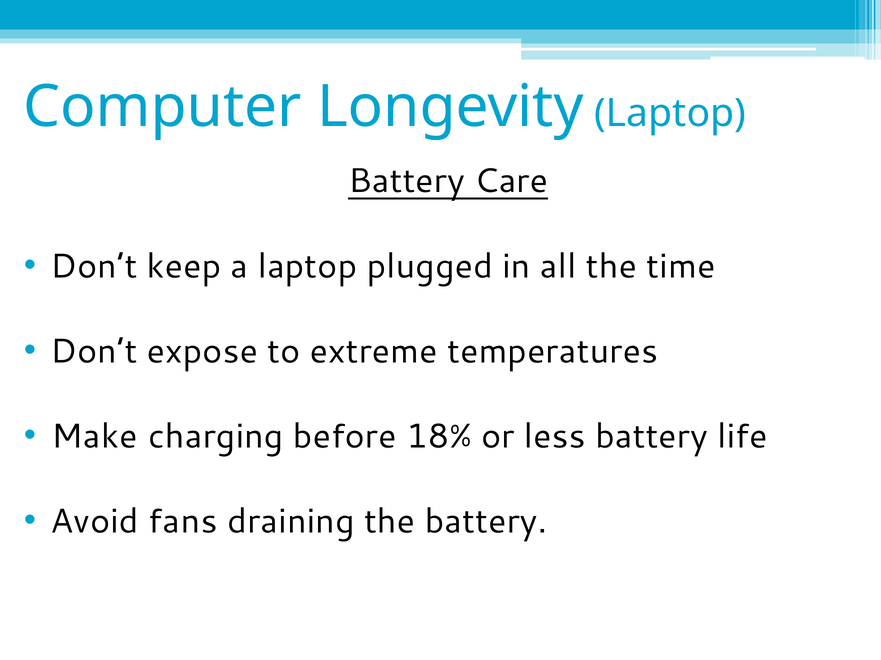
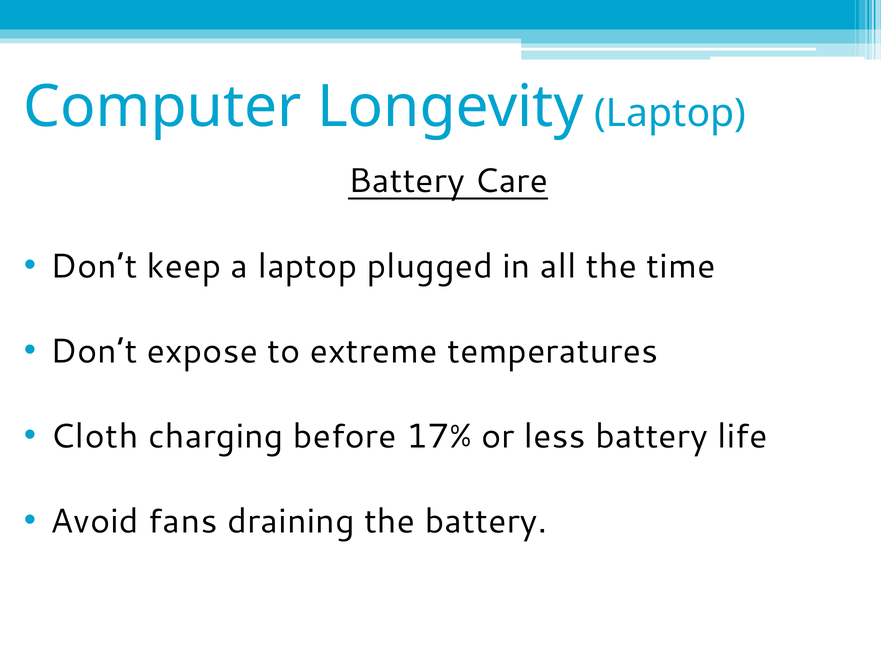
Make: Make -> Cloth (94, 437)
18%: 18% -> 17% (439, 437)
